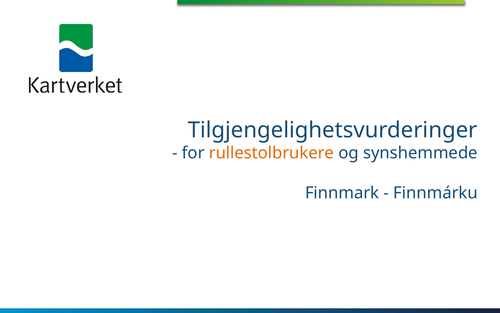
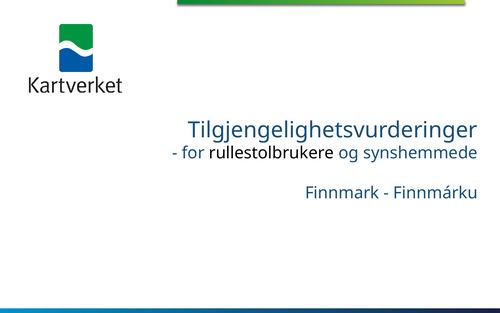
rullestolbrukere colour: orange -> black (271, 153)
